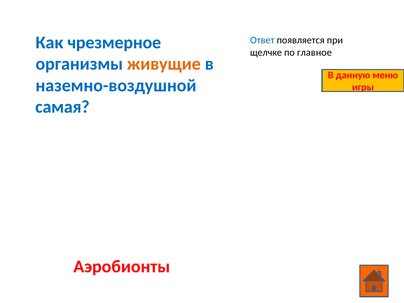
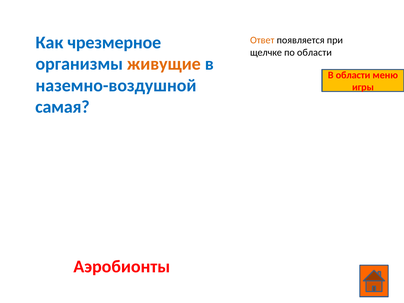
Ответ colour: blue -> orange (262, 40)
по главное: главное -> области (314, 52)
В данную: данную -> области (353, 75)
